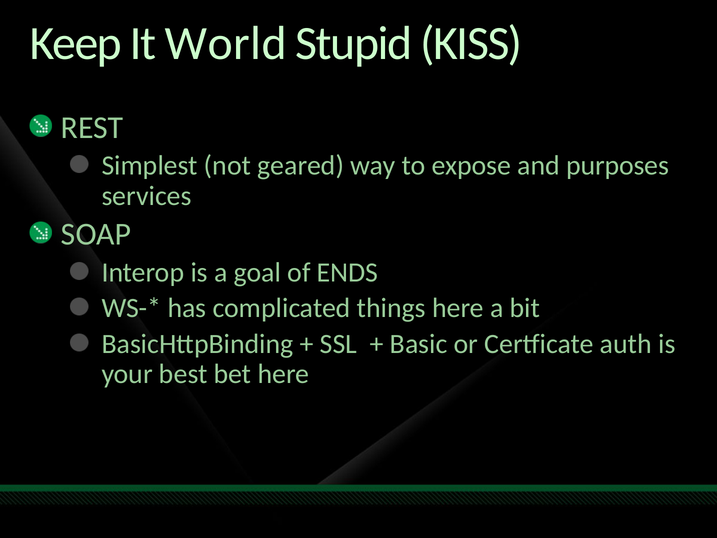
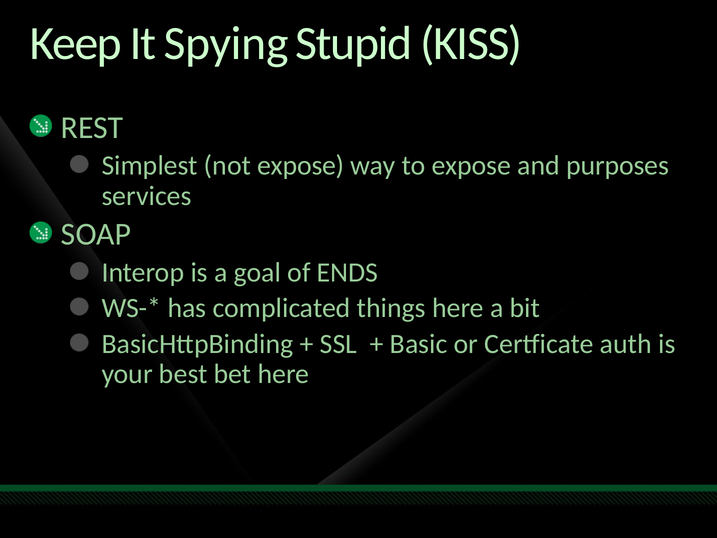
World: World -> Spying (226, 44)
not geared: geared -> expose (301, 166)
